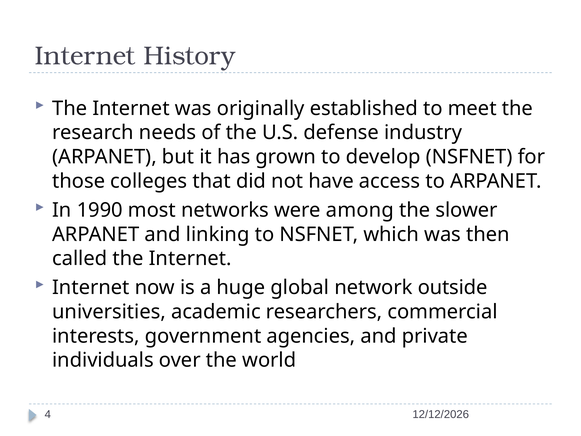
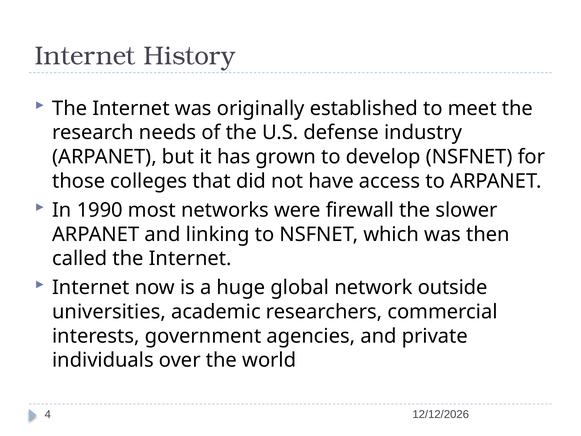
among: among -> firewall (360, 210)
